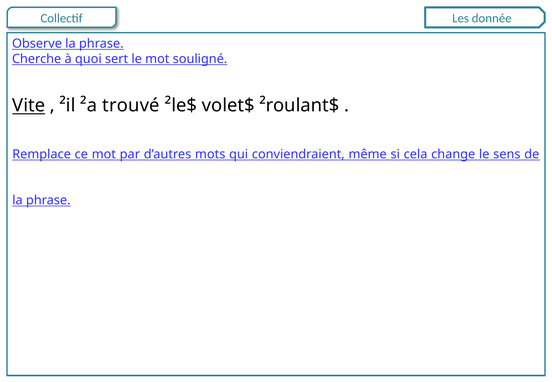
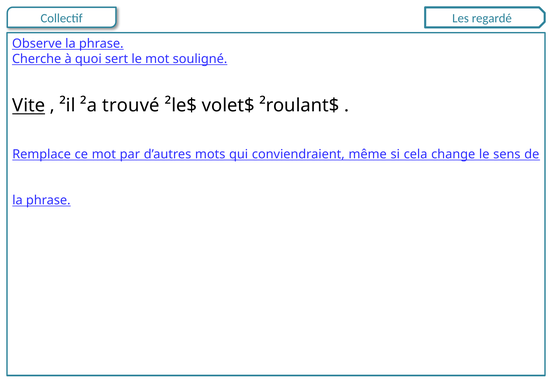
donnée: donnée -> regardé (492, 18)
